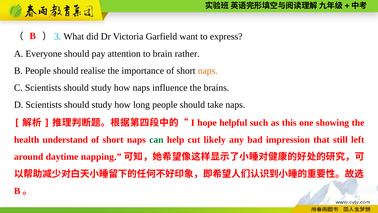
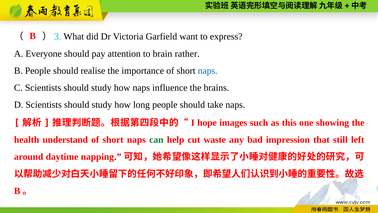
naps colour: orange -> blue (208, 71)
helpful: helpful -> images (233, 123)
likely: likely -> waste (215, 140)
